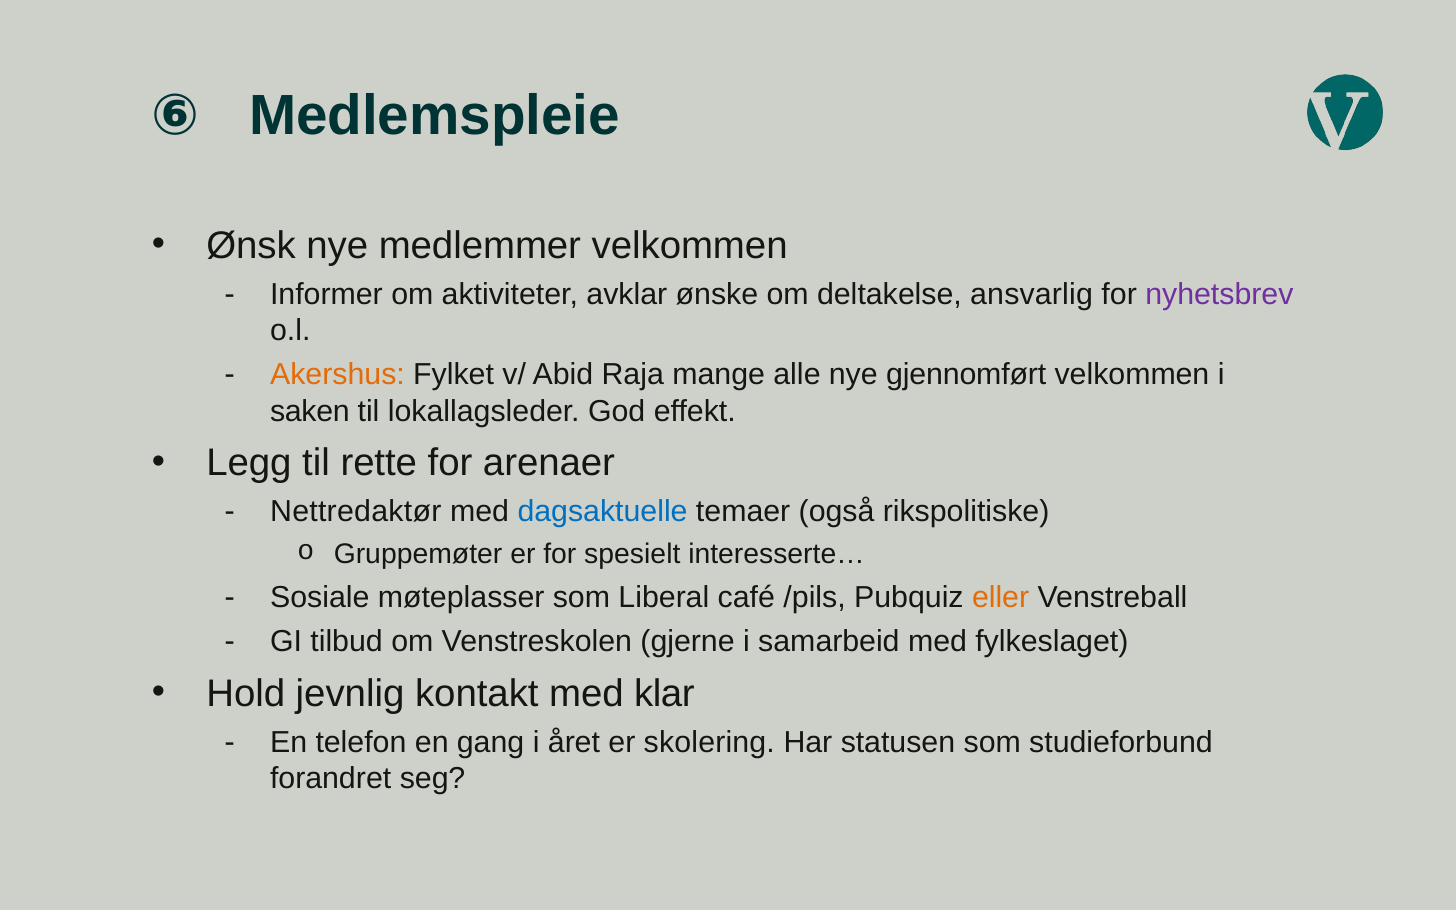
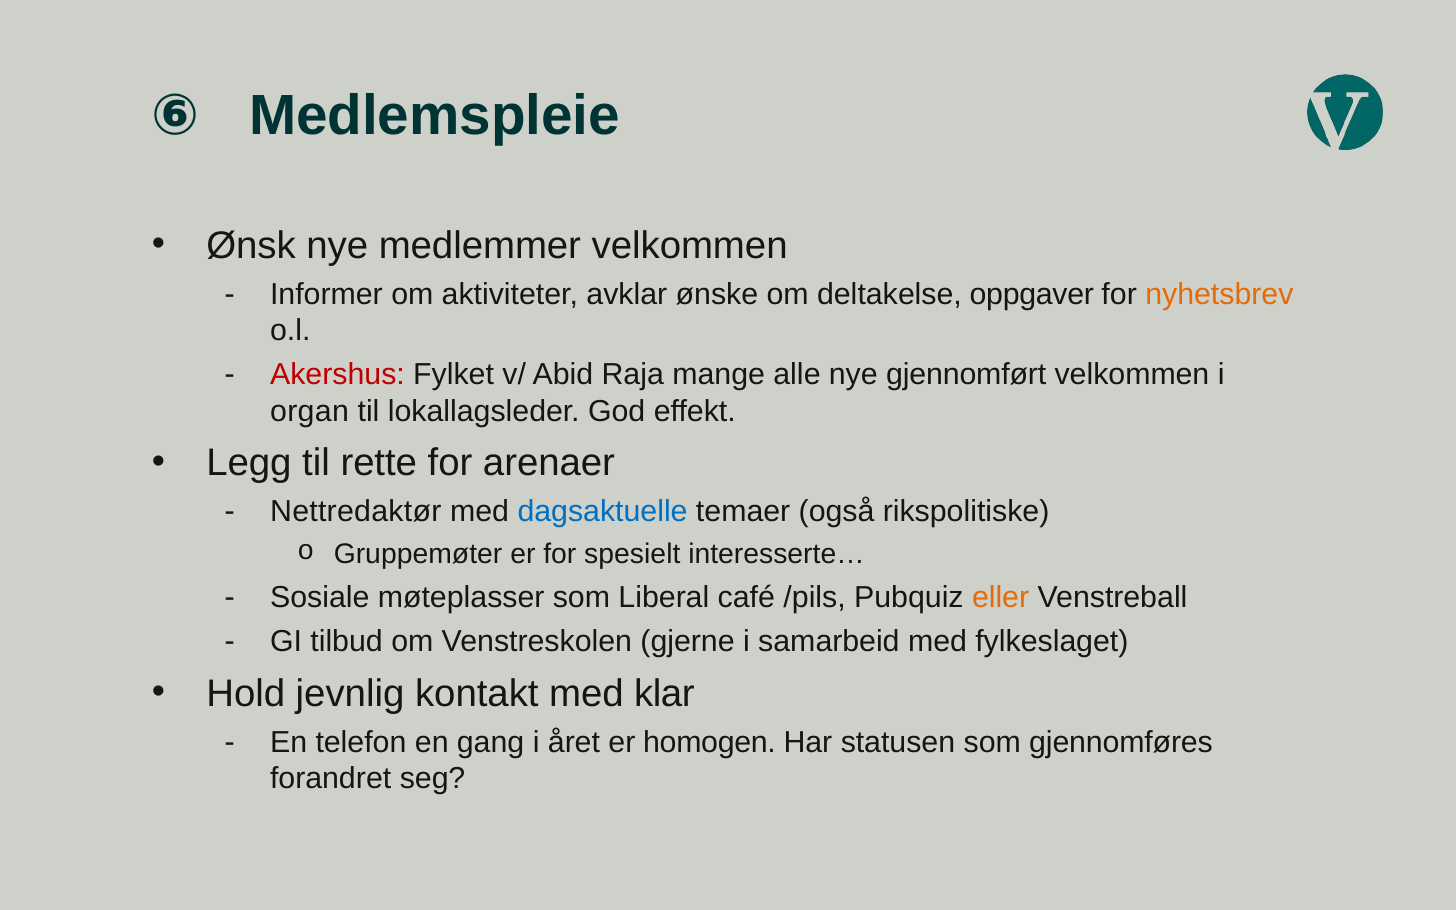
ansvarlig: ansvarlig -> oppgaver (1032, 294)
nyhetsbrev colour: purple -> orange (1219, 294)
Akershus colour: orange -> red (338, 375)
saken: saken -> organ (310, 411)
skolering: skolering -> homogen (710, 742)
studieforbund: studieforbund -> gjennomføres (1121, 742)
